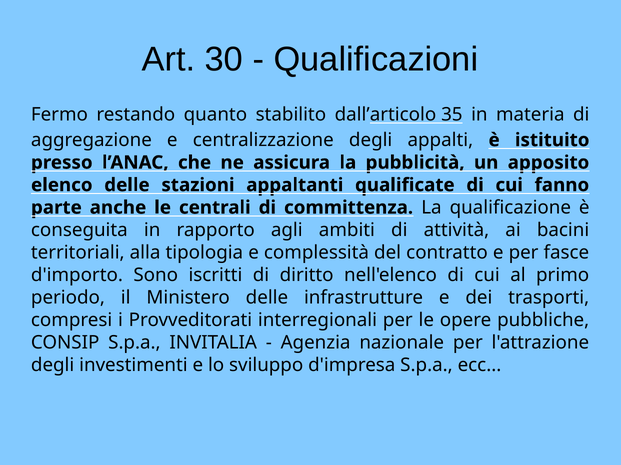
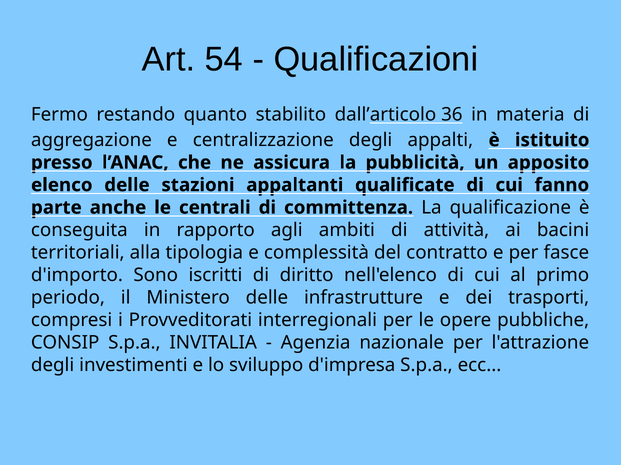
30: 30 -> 54 (224, 60)
35: 35 -> 36 (452, 115)
